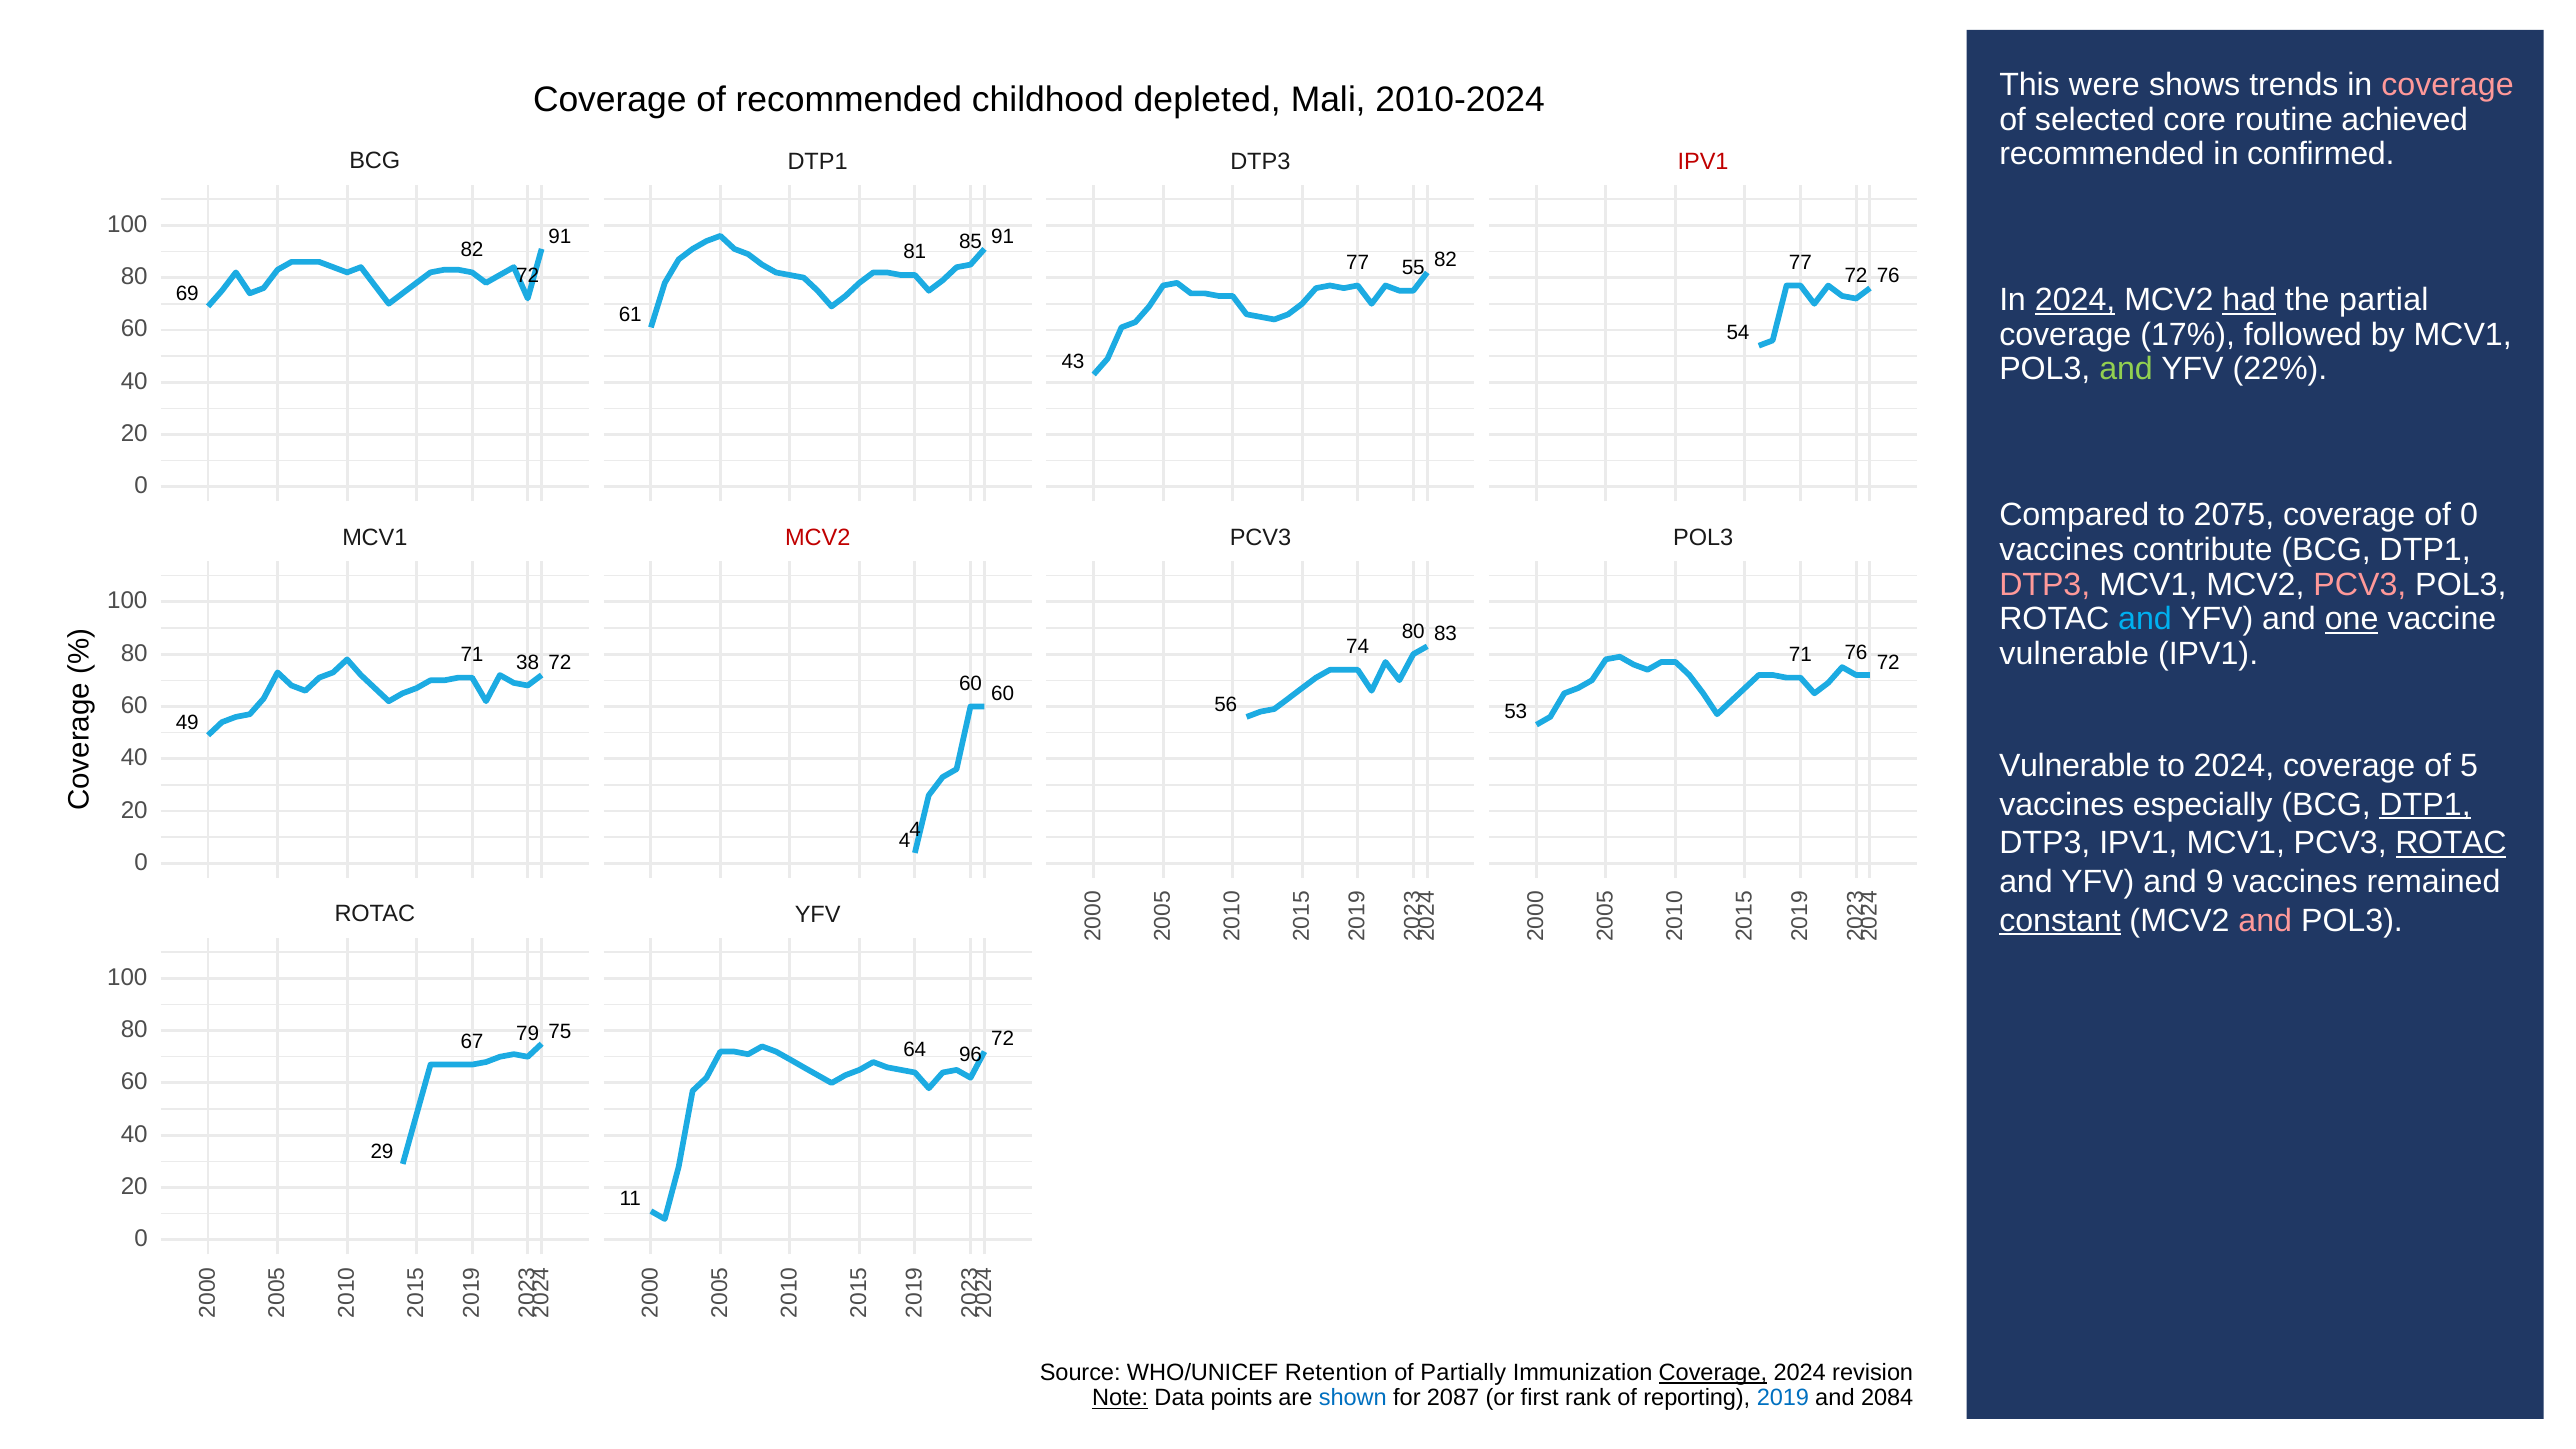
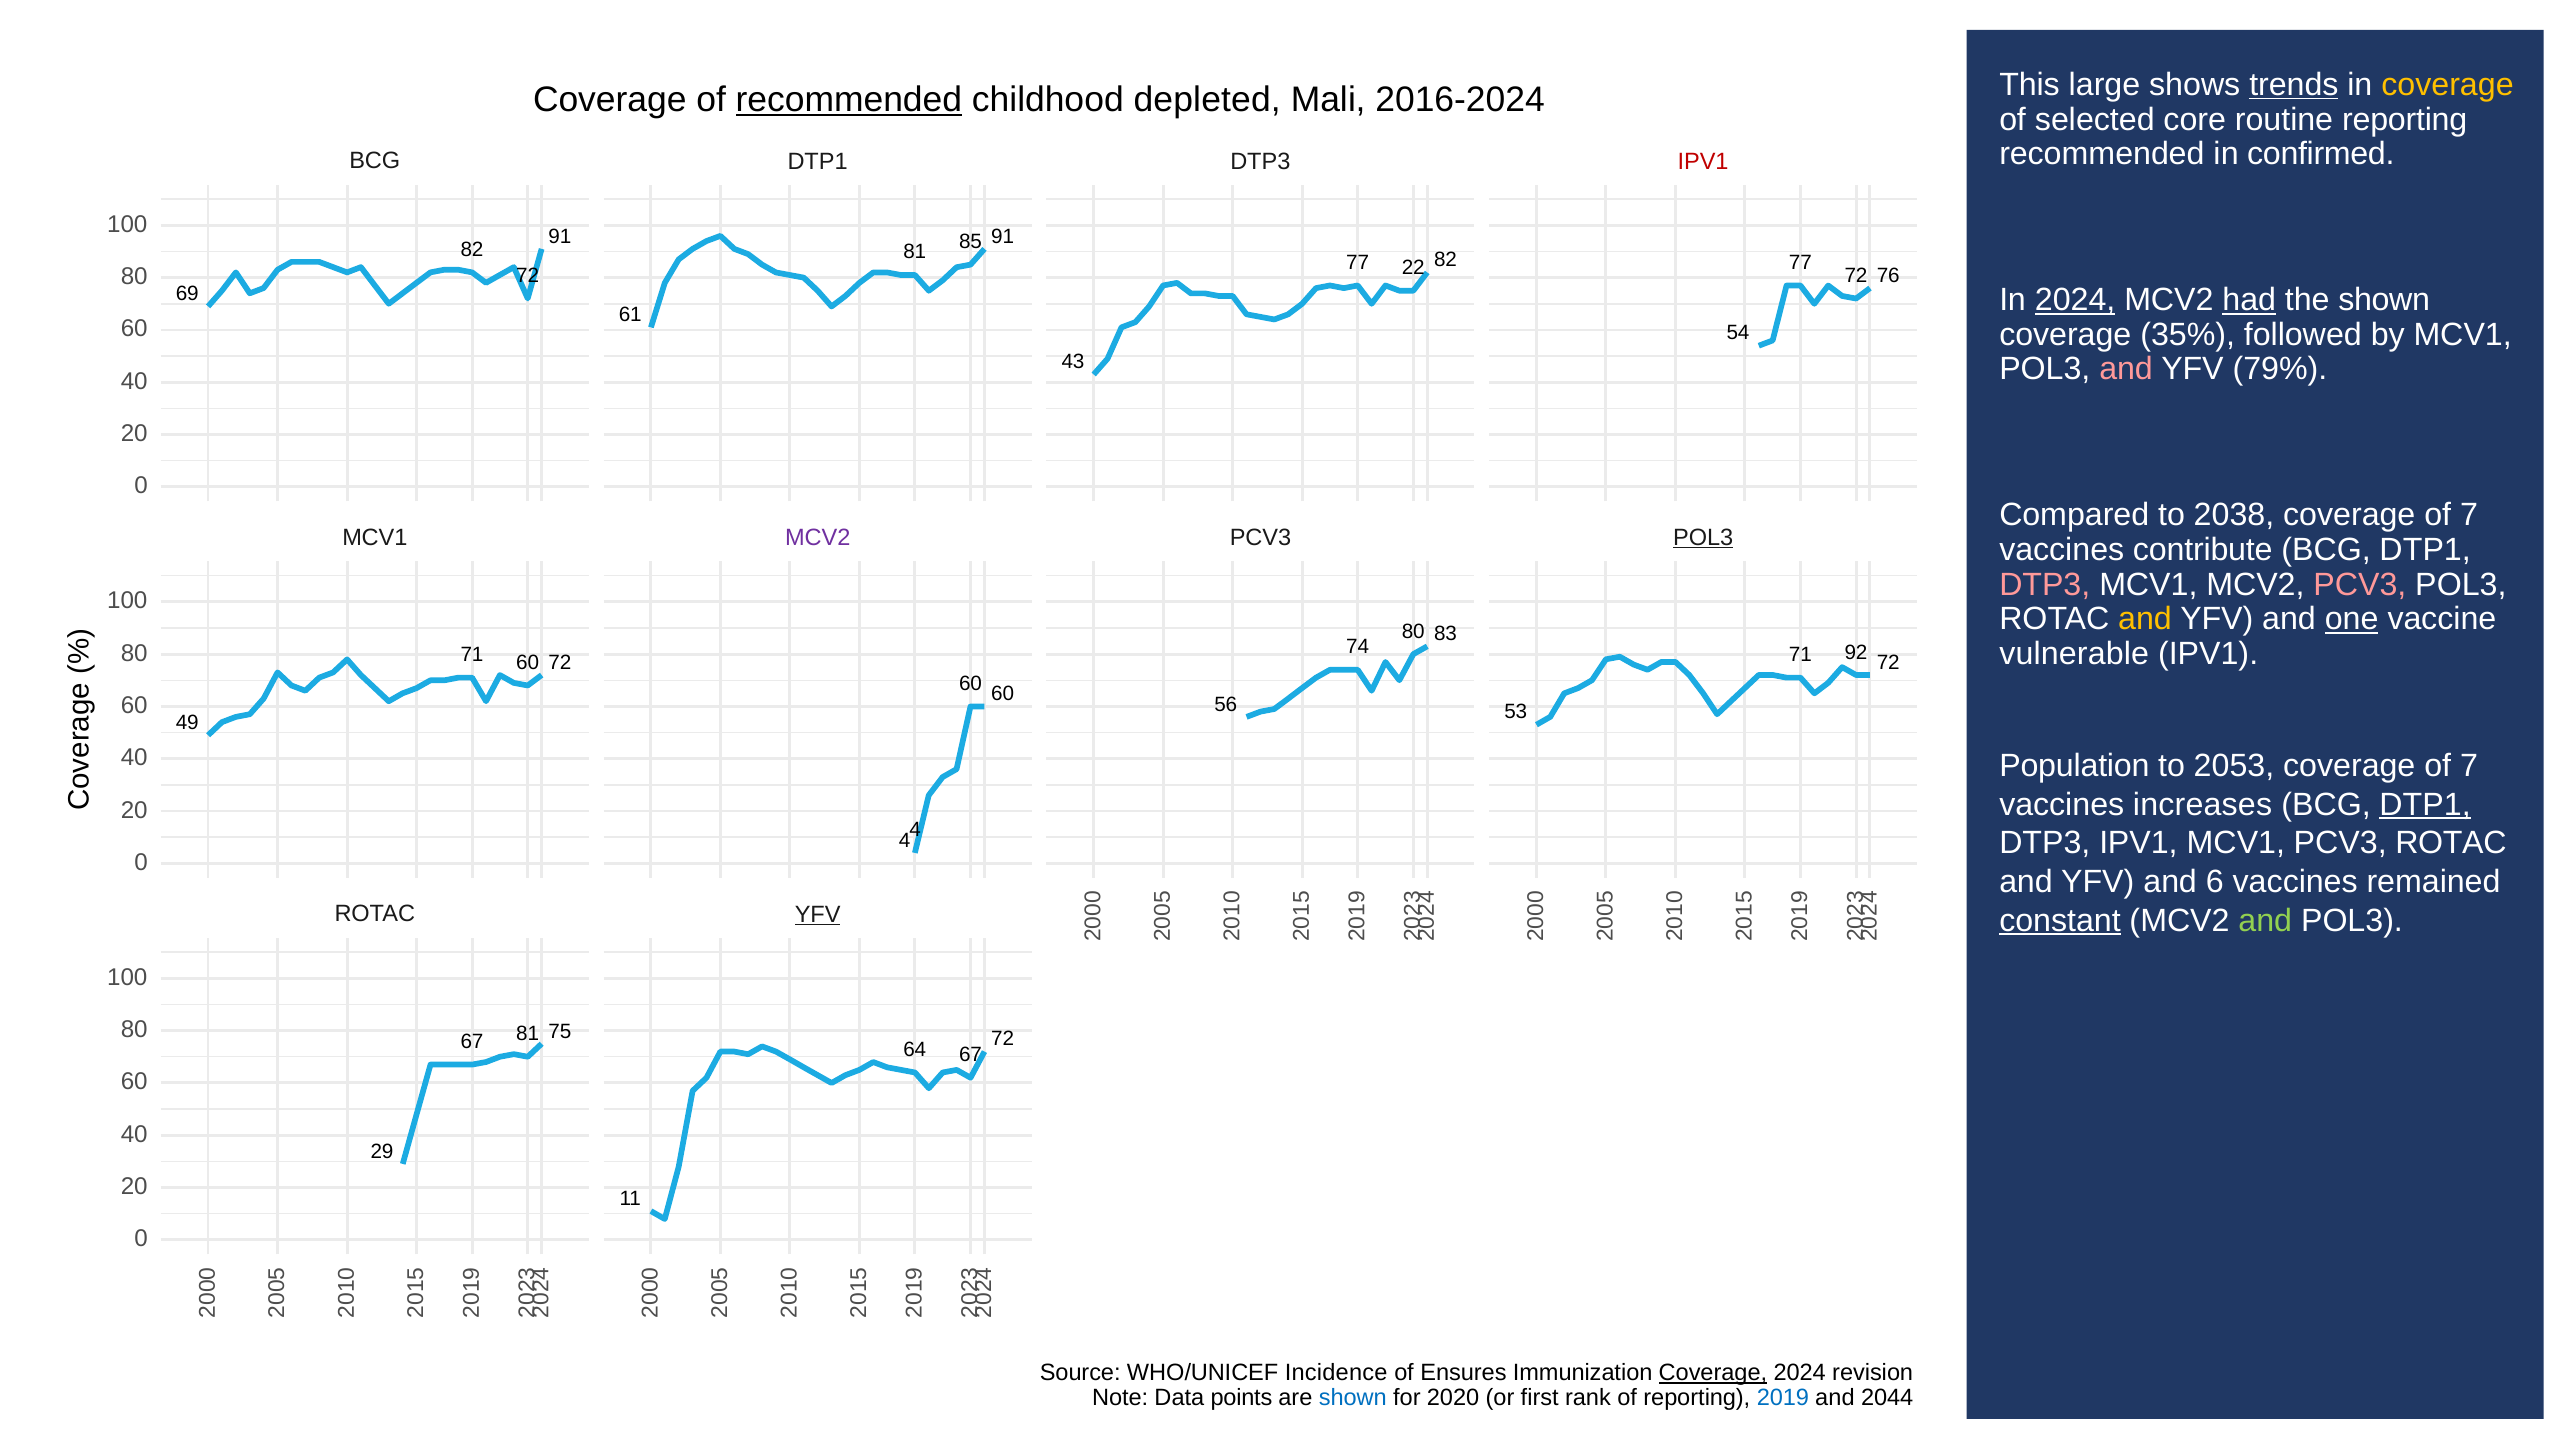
were: were -> large (2104, 85)
trends underline: none -> present (2294, 85)
coverage colour: pink -> yellow (2447, 85)
recommended underline: none -> present (849, 100)
2010-2024: 2010-2024 -> 2016-2024 (1460, 100)
routine achieved: achieved -> reporting (2405, 119)
55: 55 -> 22 (1413, 268)
the partial: partial -> shown (2384, 300)
17%: 17% -> 35% (2188, 335)
and colour: light green -> pink (2126, 369)
22%: 22% -> 79% (2280, 369)
2075: 2075 -> 2038 (2234, 515)
0: 0 -> 7 (2469, 515)
MCV2 colour: red -> purple (818, 538)
POL3 underline: none -> present (1703, 538)
and colour: light blue -> yellow (2145, 619)
71 38: 38 -> 60 (528, 663)
71 76: 76 -> 92 (1856, 652)
Vulnerable: Vulnerable -> Population (2074, 766)
to 2024: 2024 -> 2053 (2234, 766)
5: 5 -> 7 (2469, 766)
especially: especially -> increases (2203, 804)
ROTAC underline: present -> none (2451, 843)
and 9: 9 -> 6 (2215, 882)
YFV underline: none -> present (818, 914)
and colour: pink -> light green (2265, 920)
67 79: 79 -> 81 (528, 1034)
64 96: 96 -> 67 (971, 1055)
Retention: Retention -> Incidence (1336, 1373)
Partially: Partially -> Ensures (1463, 1373)
Note underline: present -> none (1120, 1398)
2087: 2087 -> 2020 (1453, 1398)
2084: 2084 -> 2044 (1887, 1398)
